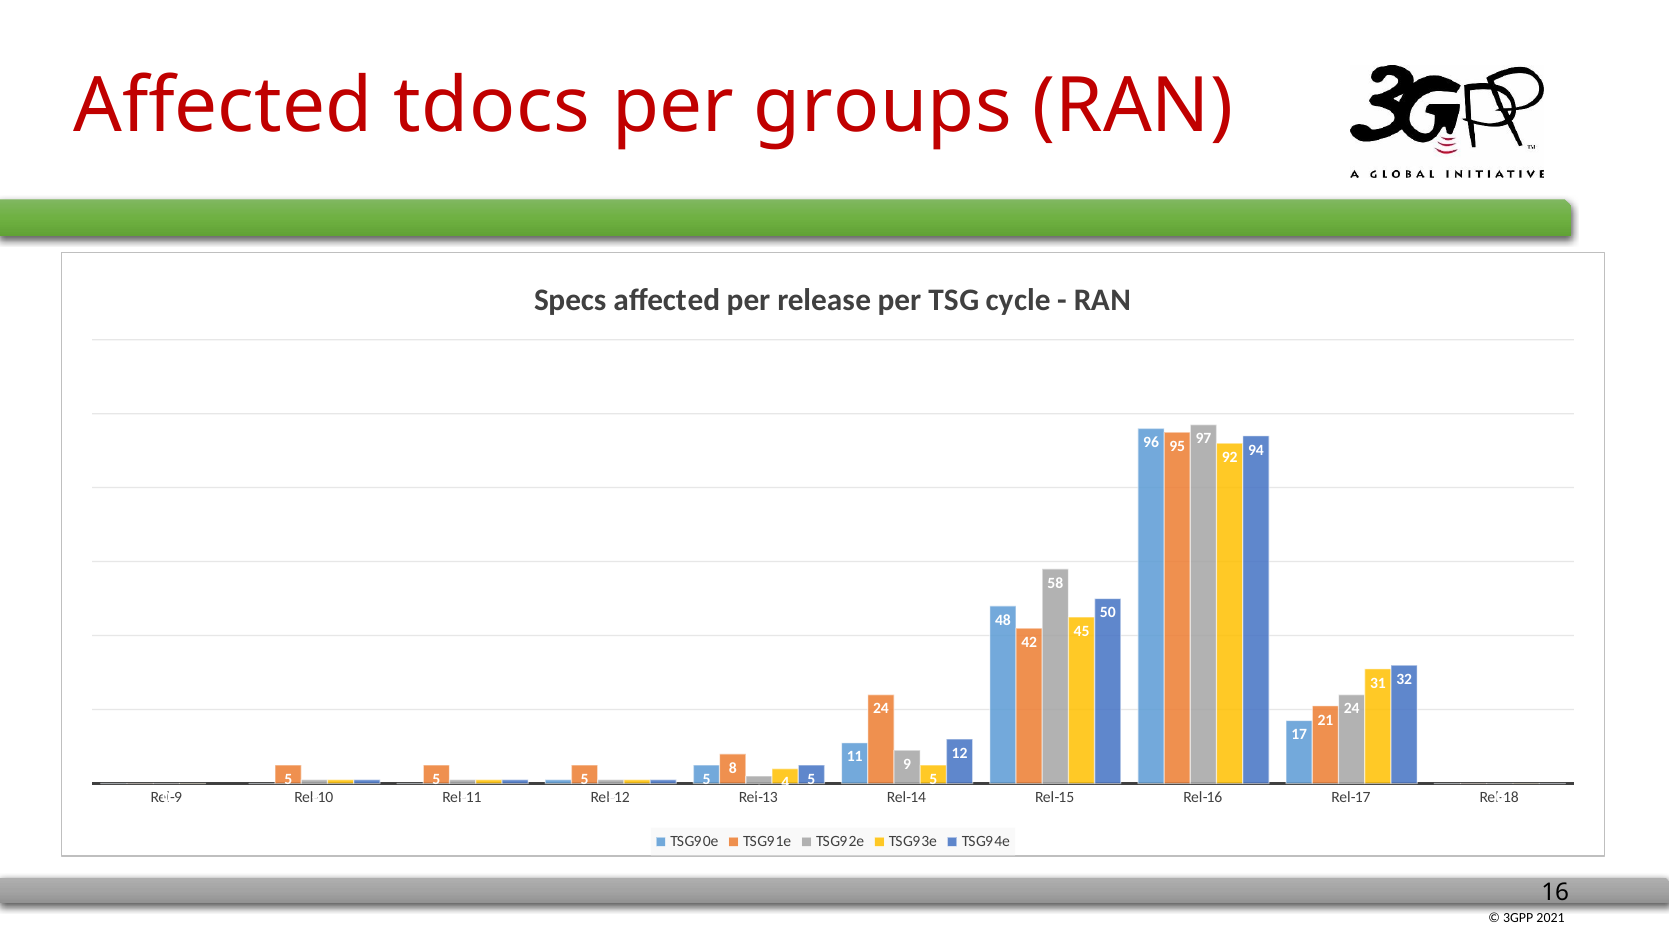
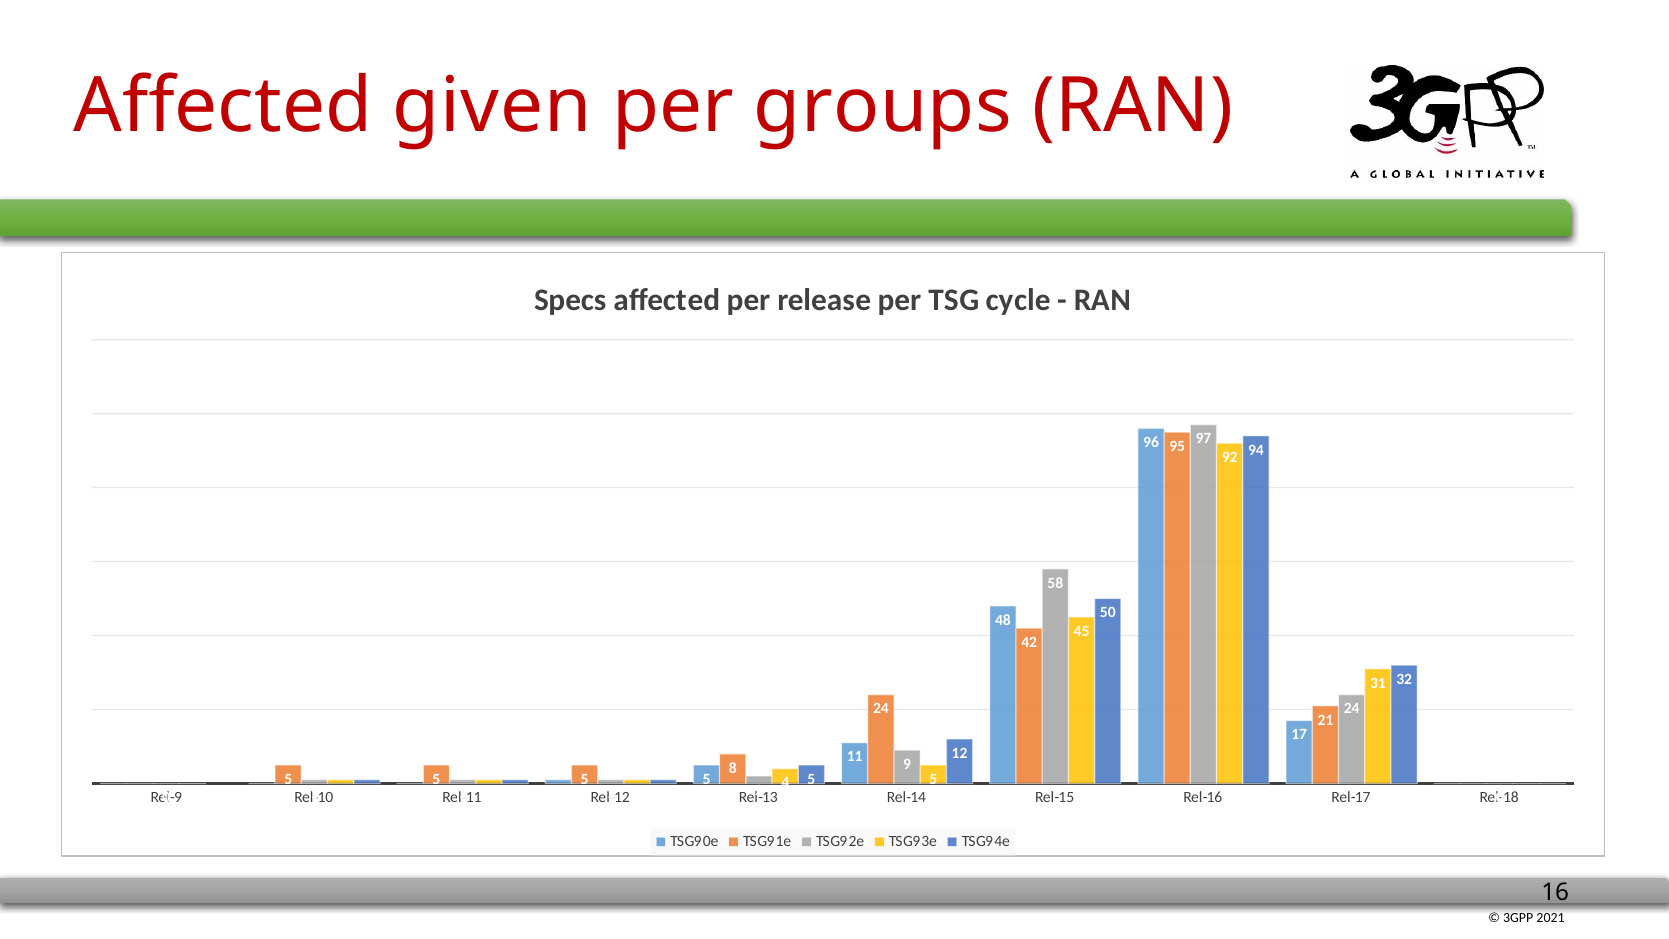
tdocs: tdocs -> given (492, 106)
